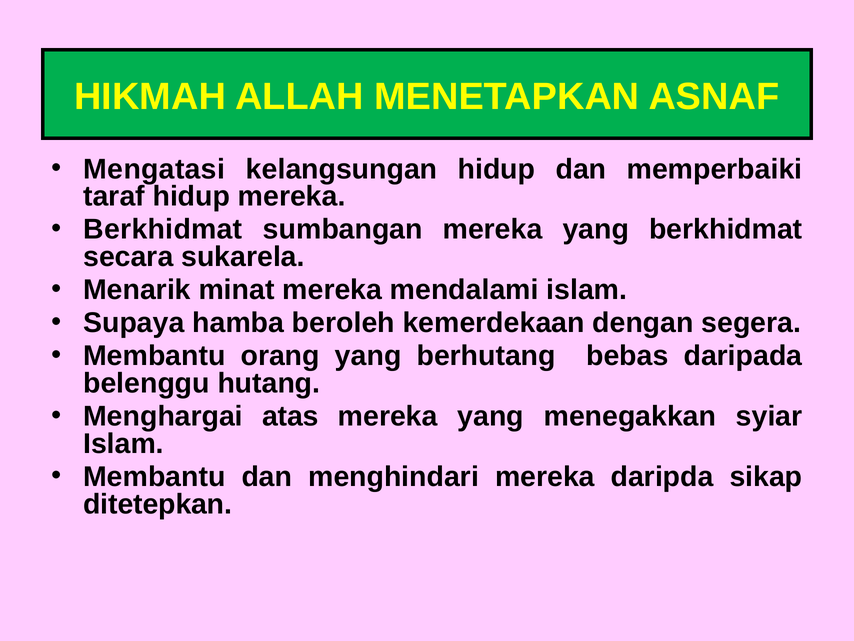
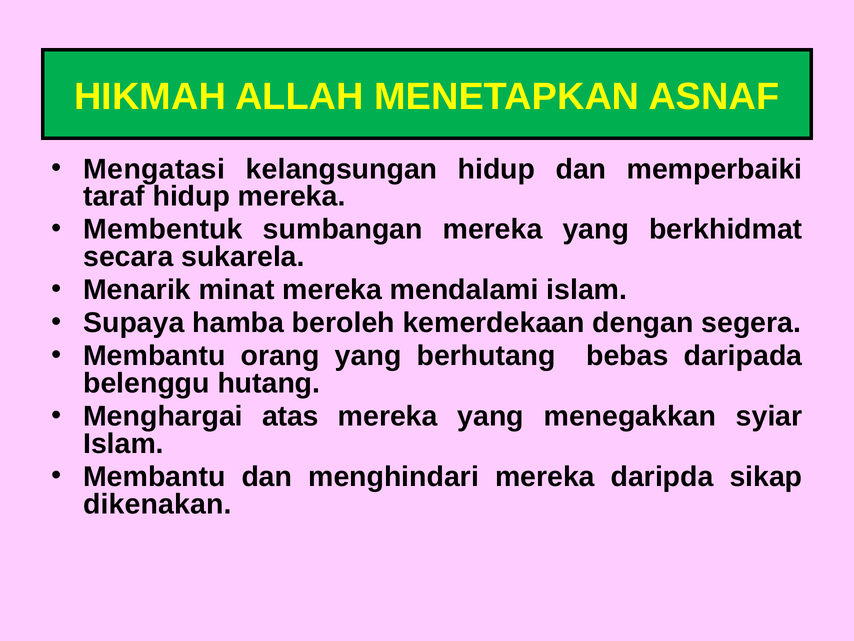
Berkhidmat: Berkhidmat -> Membentuk (163, 229)
ditetepkan: ditetepkan -> dikenakan (157, 504)
